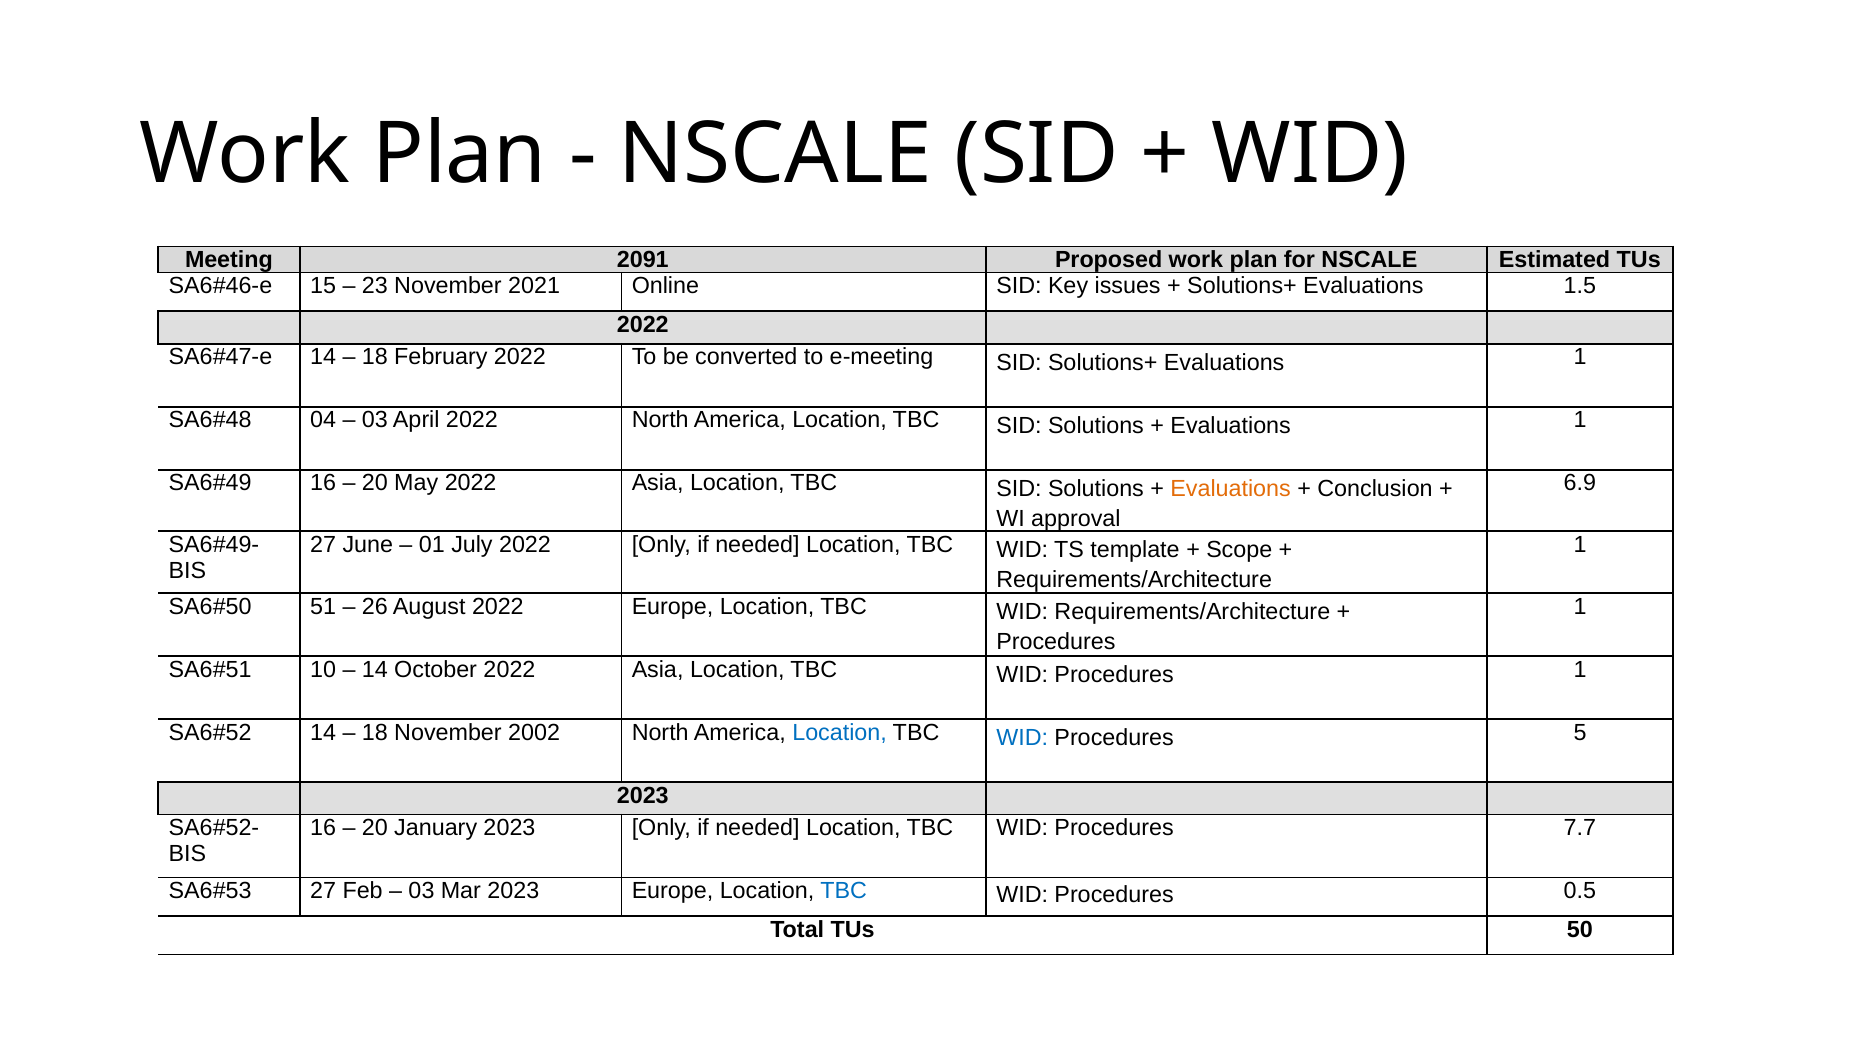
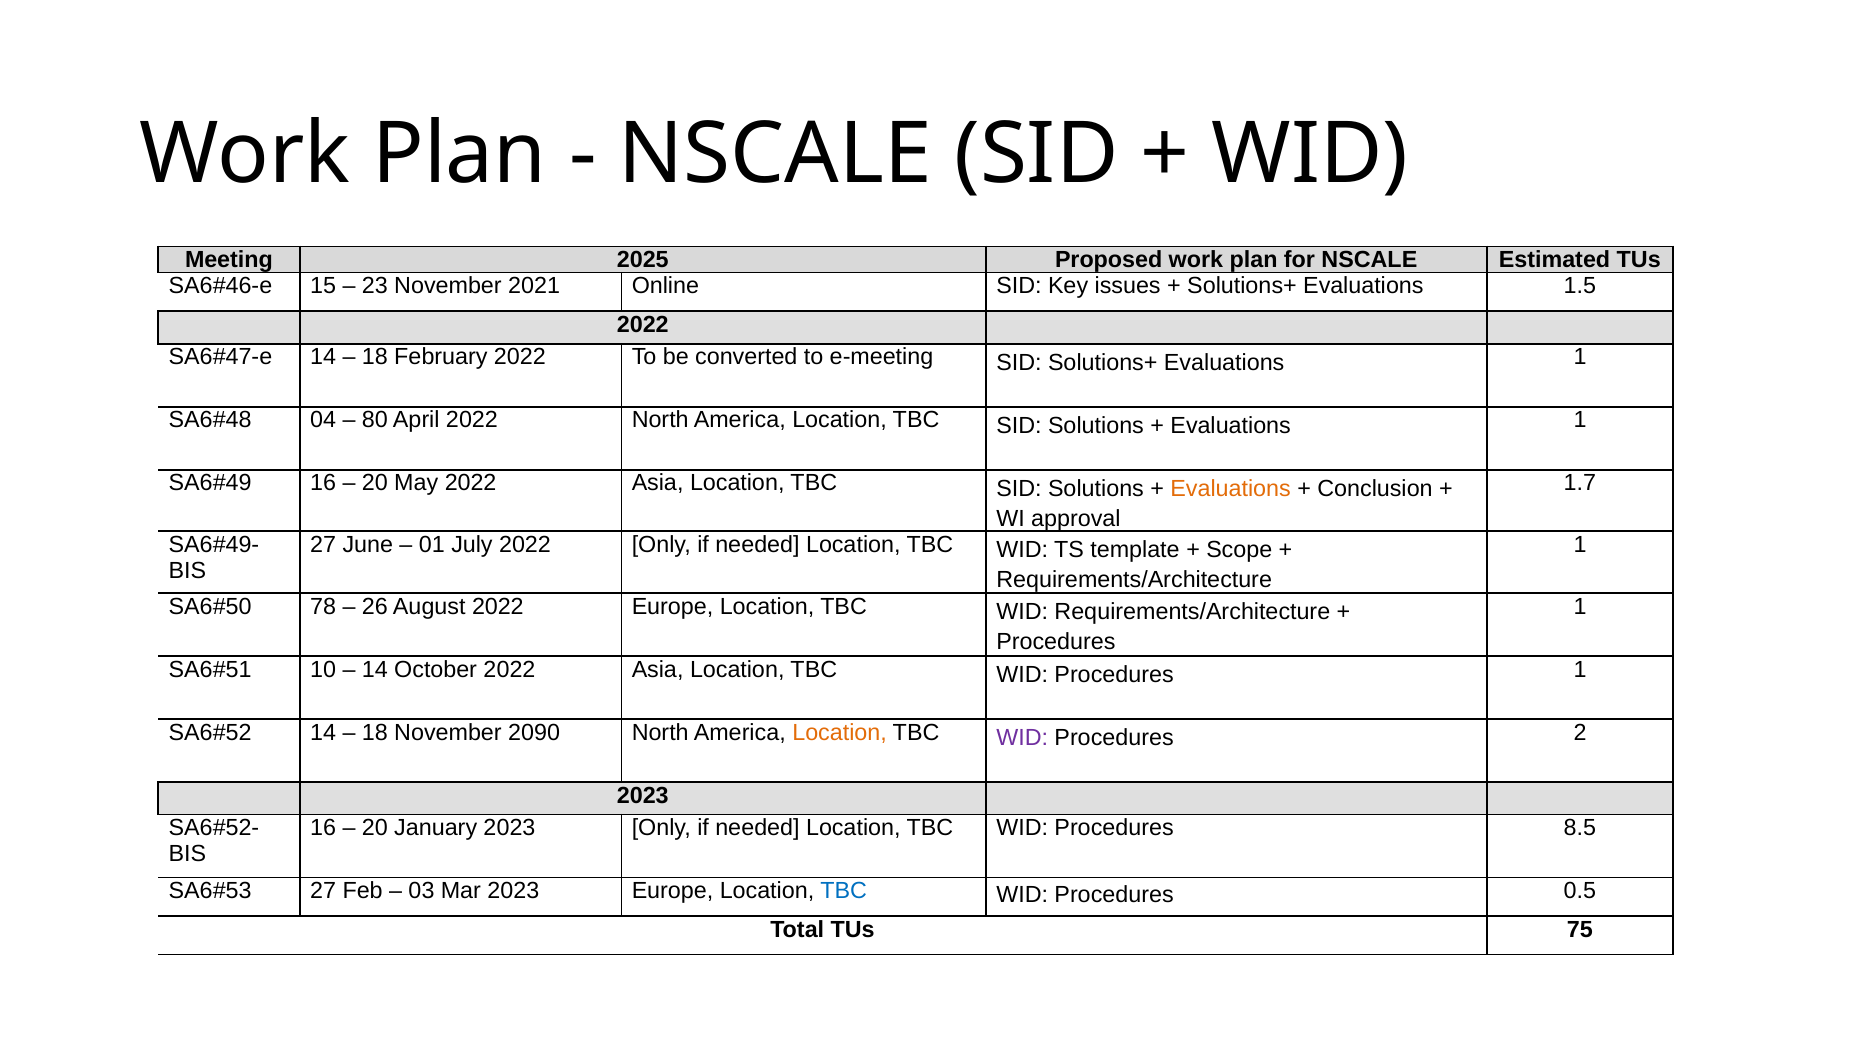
2091: 2091 -> 2025 (643, 260)
03: 03 -> 80 (375, 420)
6.9: 6.9 -> 1.7 (1580, 483)
51: 51 -> 78 (323, 606)
2002: 2002 -> 2090 (534, 733)
Location colour: blue -> orange (840, 733)
WID colour: blue -> purple (1022, 738)
5: 5 -> 2 (1580, 733)
7.7: 7.7 -> 8.5 (1580, 828)
50: 50 -> 75 (1580, 930)
